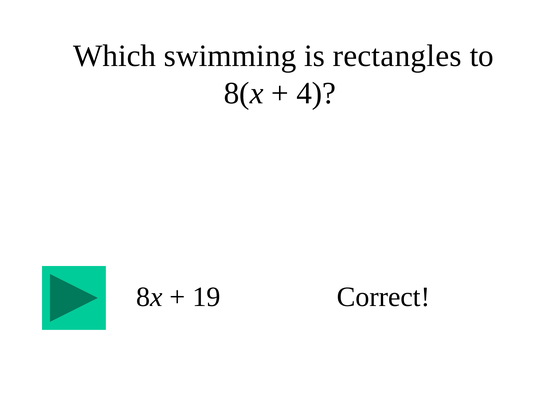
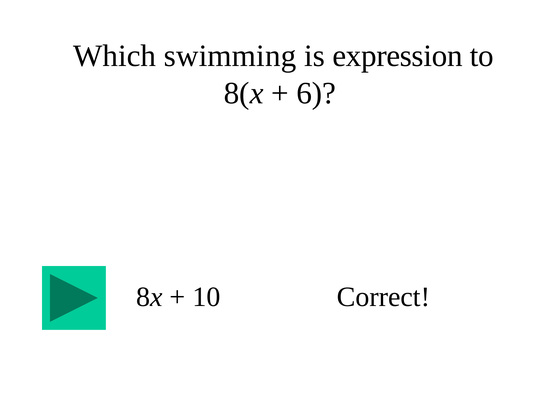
rectangles: rectangles -> expression (397, 56)
4: 4 -> 6 (316, 93)
19: 19 -> 10 (206, 297)
